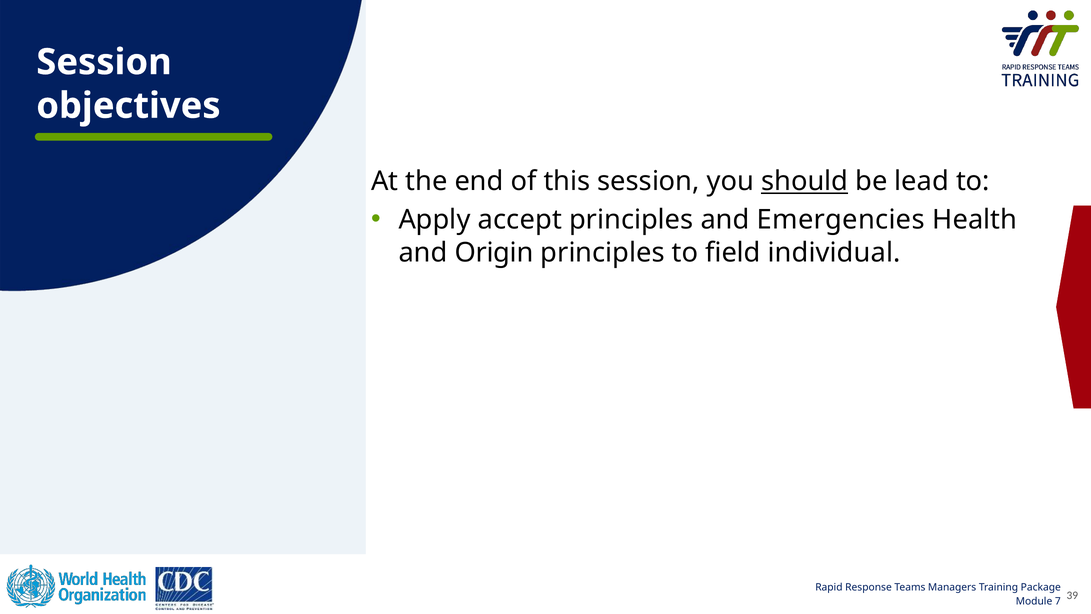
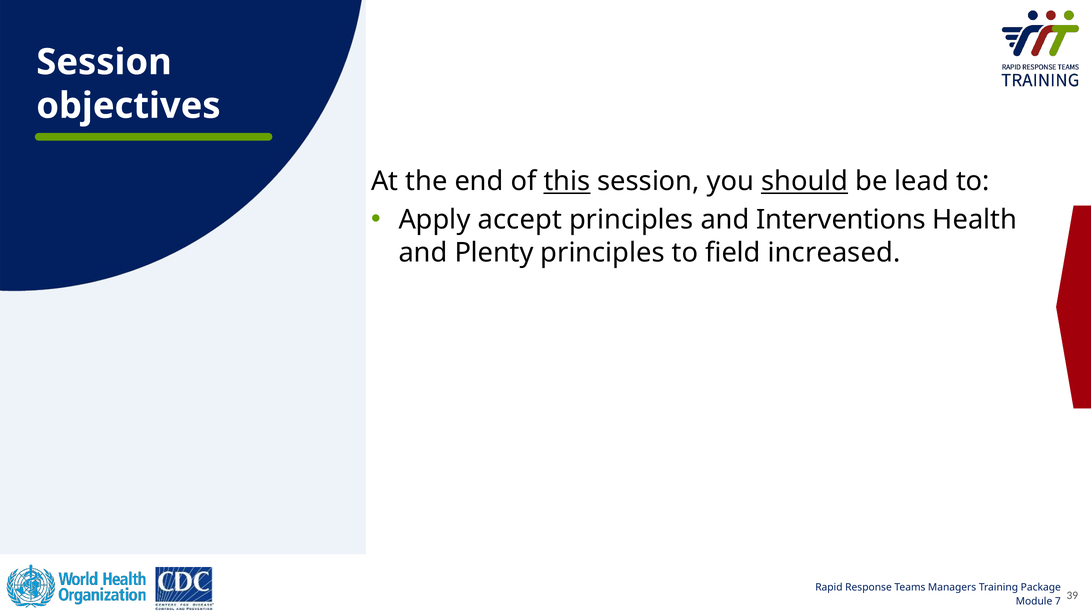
this underline: none -> present (567, 181)
Emergencies: Emergencies -> Interventions (841, 220)
Origin: Origin -> Plenty (494, 253)
individual: individual -> increased (834, 253)
